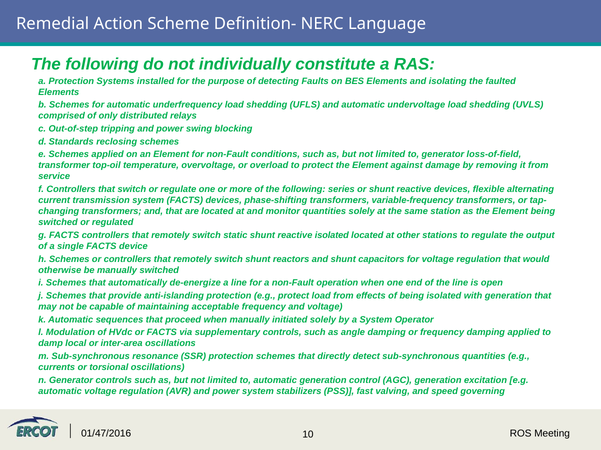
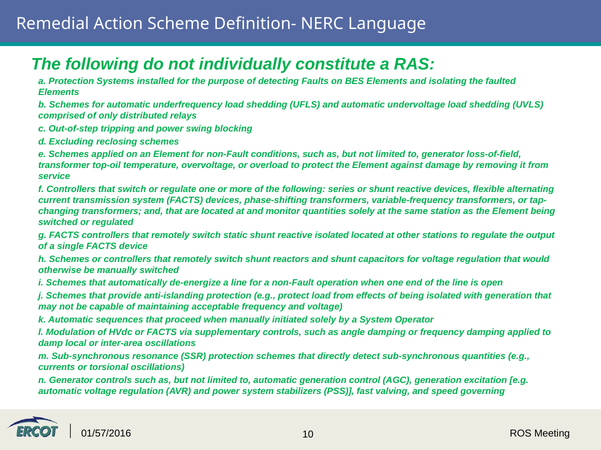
Standards: Standards -> Excluding (71, 142)
01/47/2016: 01/47/2016 -> 01/57/2016 (106, 434)
